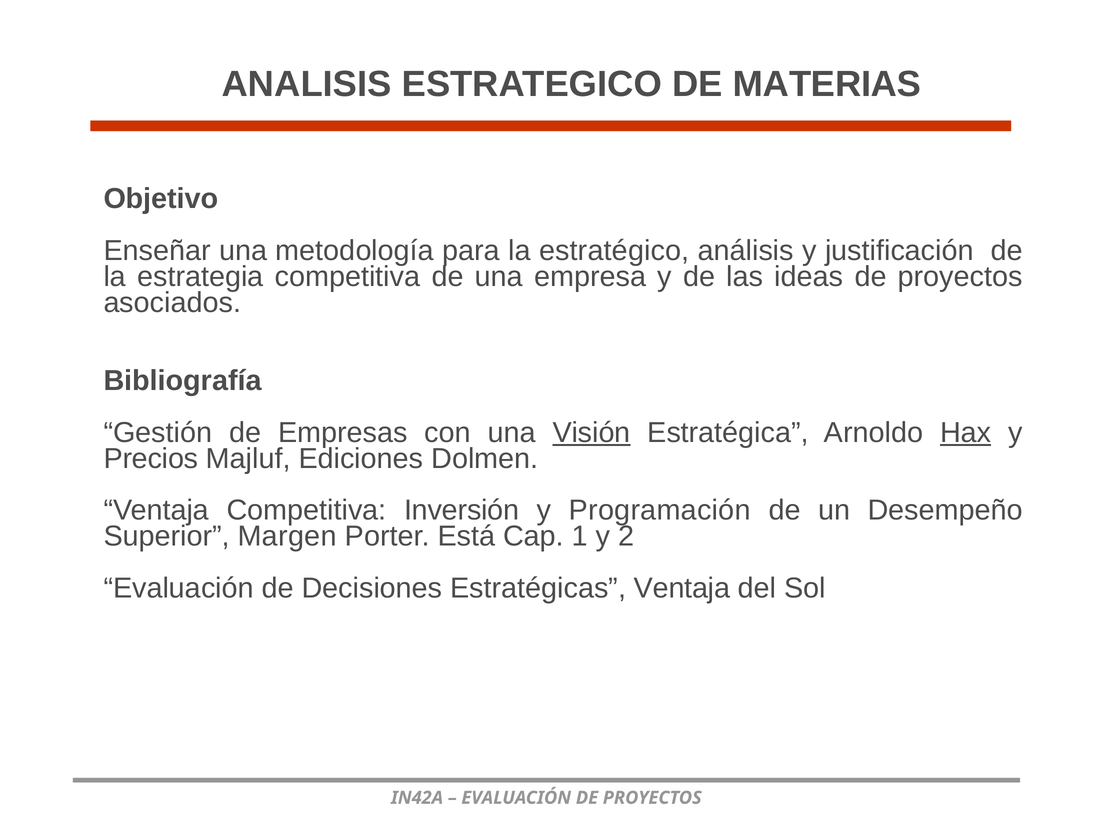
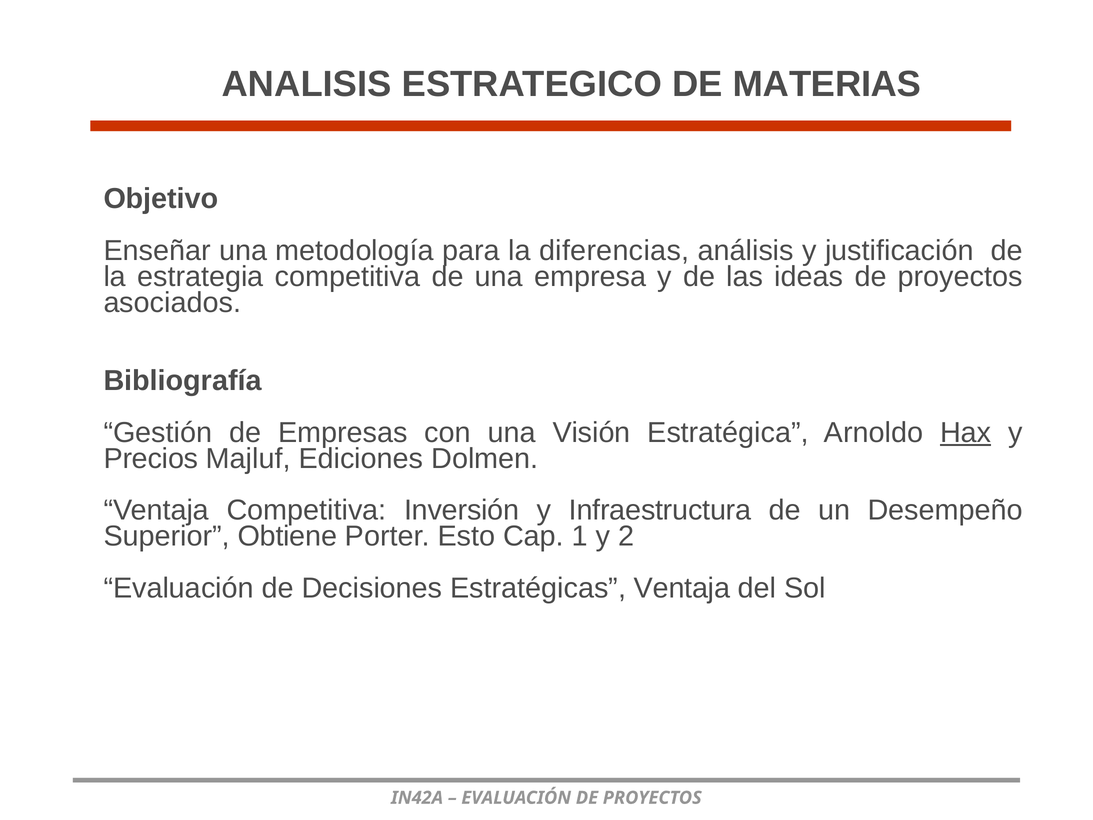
estratégico: estratégico -> diferencias (614, 251)
Visión underline: present -> none (592, 432)
Programación: Programación -> Infraestructura (660, 510)
Margen: Margen -> Obtiene (287, 536)
Está: Está -> Esto (466, 536)
